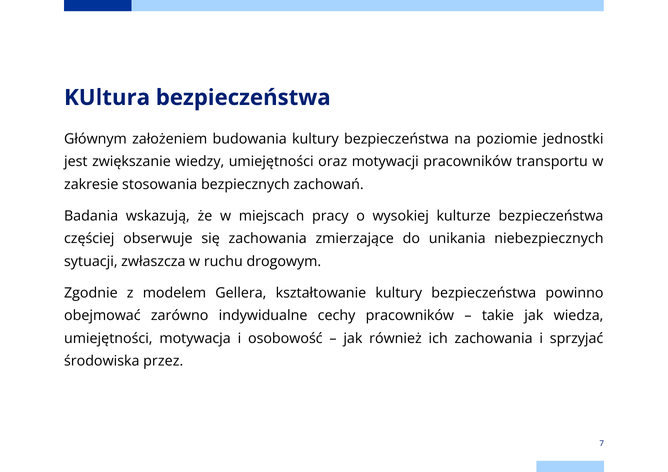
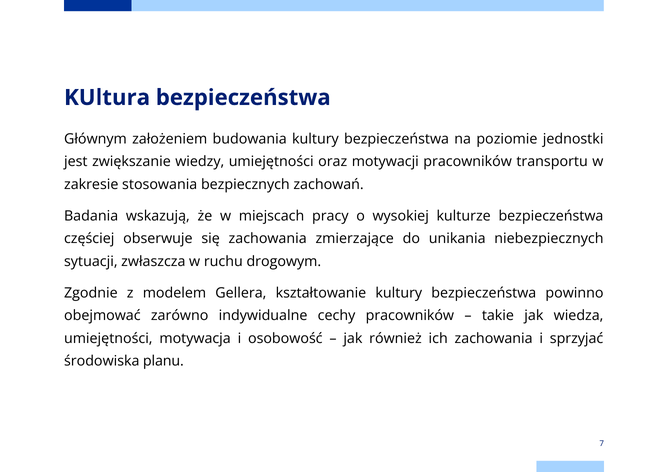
przez: przez -> planu (163, 361)
